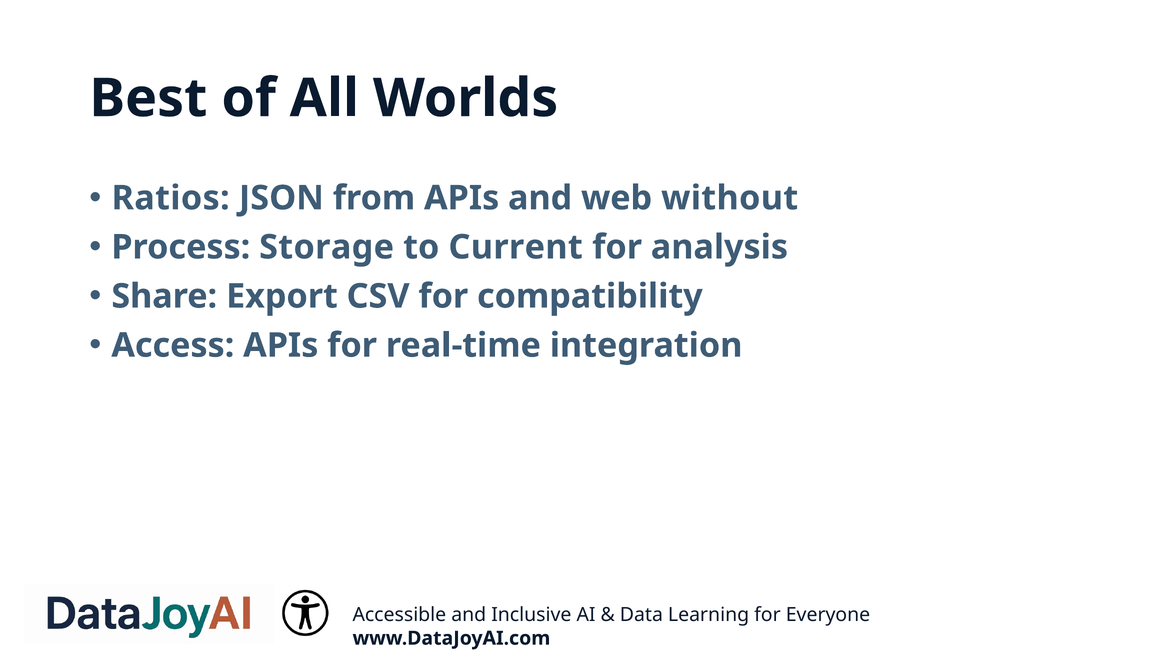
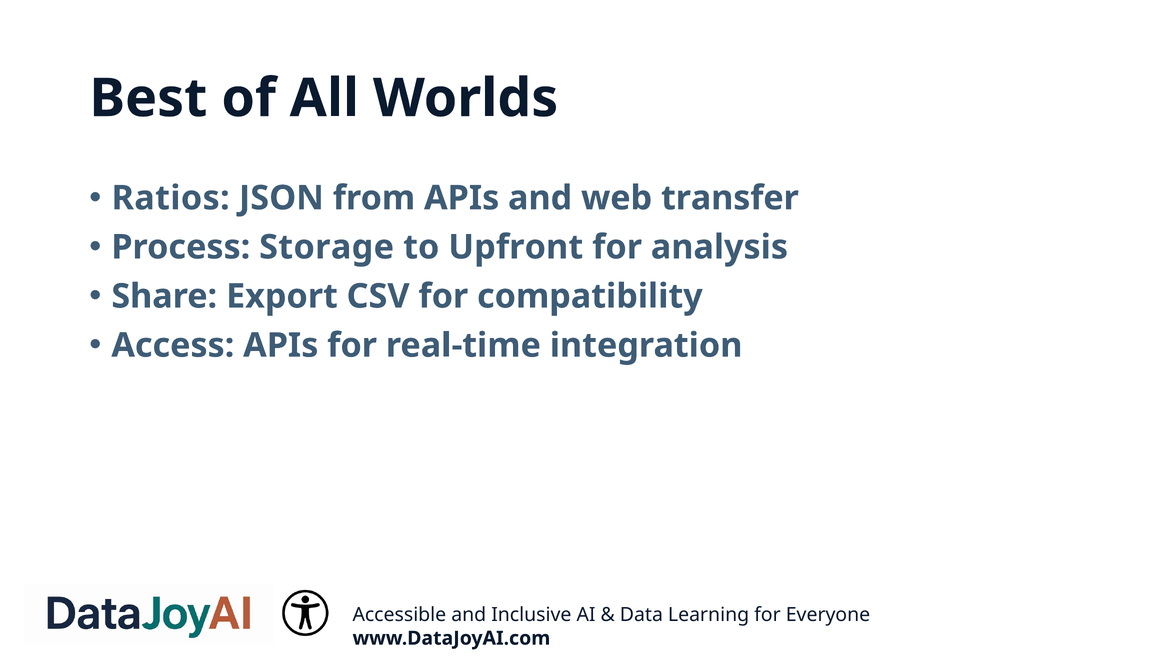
without: without -> transfer (730, 198)
Current: Current -> Upfront (516, 247)
